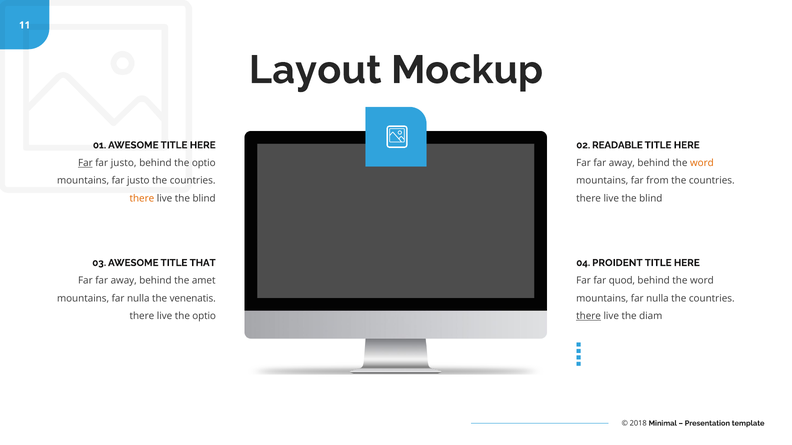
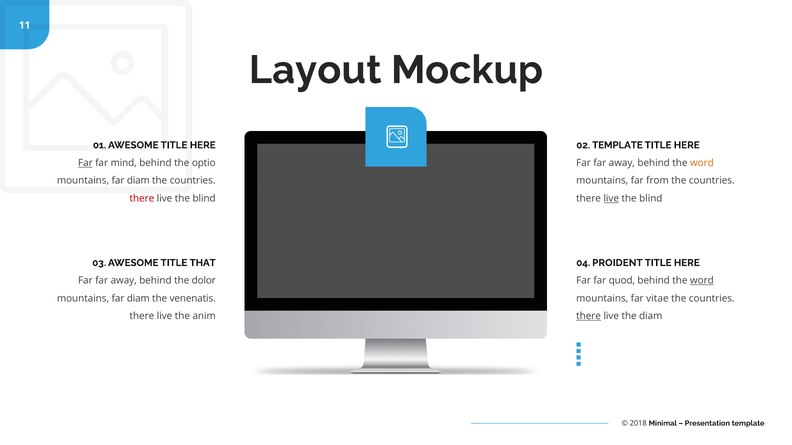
02 READABLE: READABLE -> TEMPLATE (617, 145)
justo: justo -> mind (124, 163)
justo: justo -> diam (138, 181)
there colour: orange -> red (142, 199)
live underline: none -> present (611, 199)
amet: amet -> dolor (204, 281)
word underline: none -> present (702, 281)
nulla: nulla -> diam (138, 299)
nulla: nulla -> vitae (657, 299)
live the optio: optio -> anim (204, 317)
